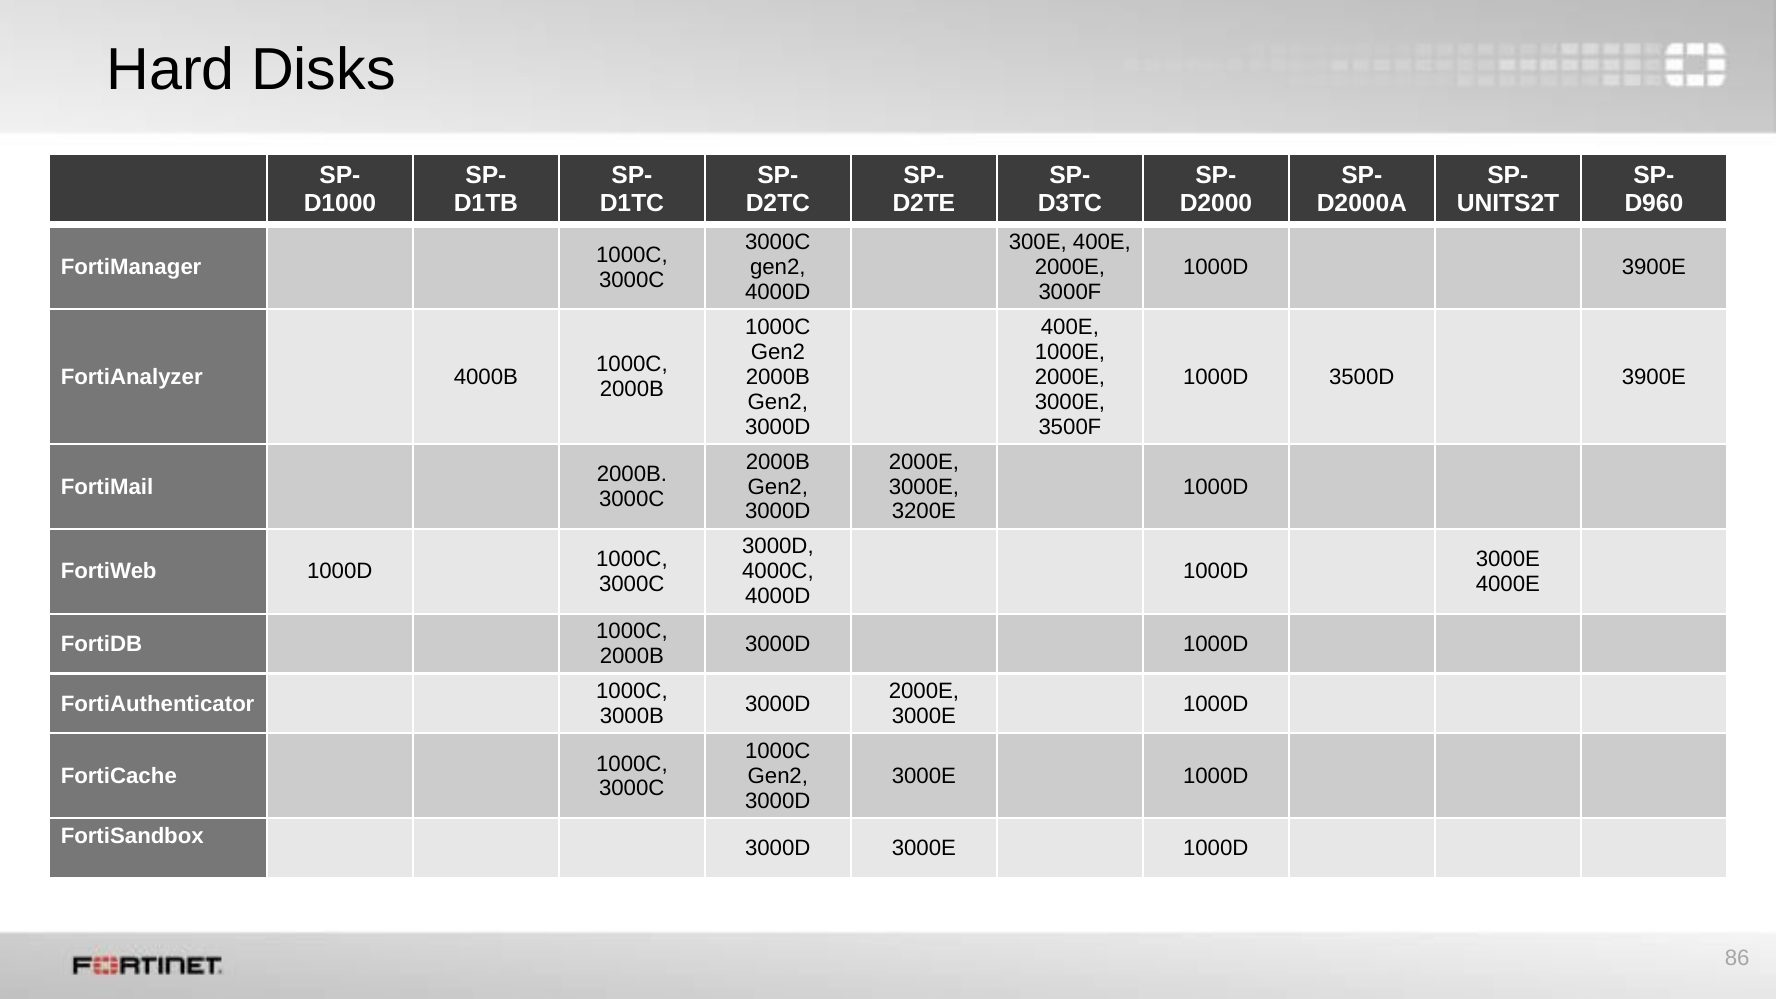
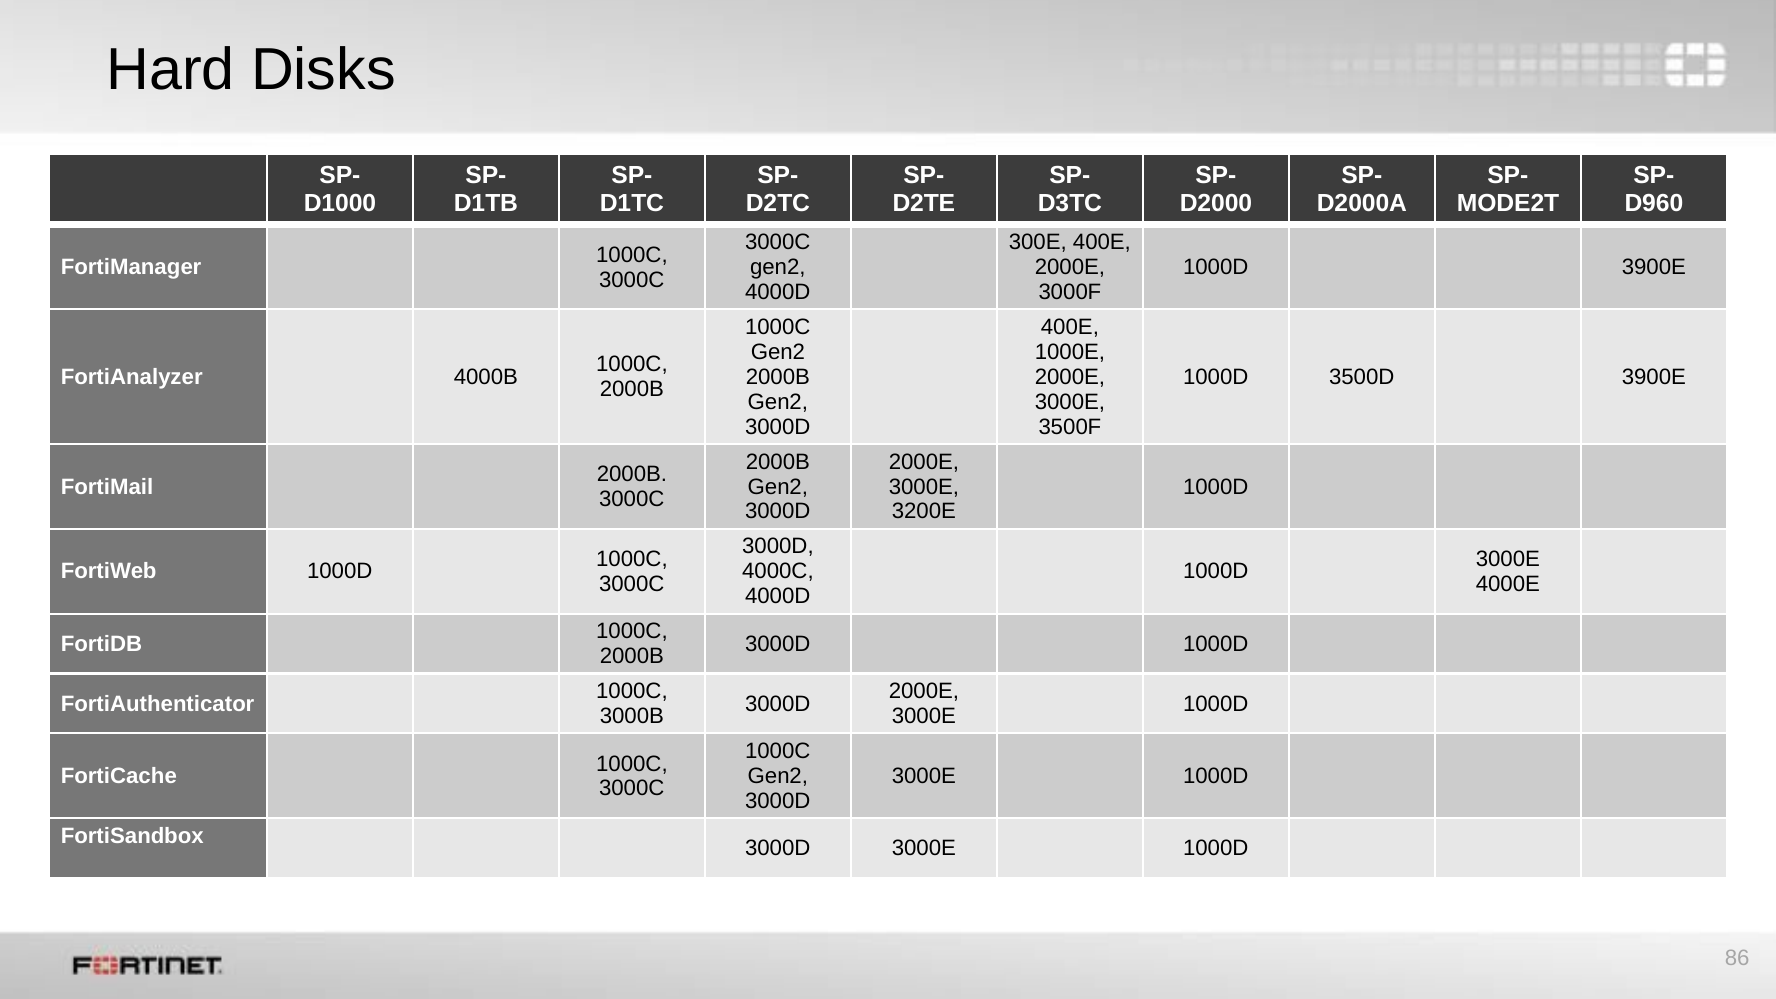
UNITS2T: UNITS2T -> MODE2T (1508, 203)
